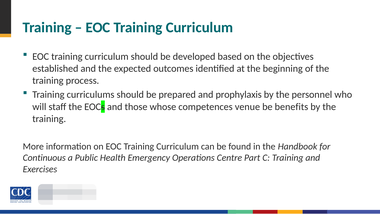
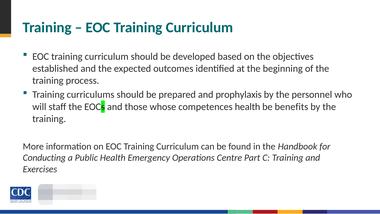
competences venue: venue -> health (247, 107)
Continuous: Continuous -> Conducting (44, 158)
